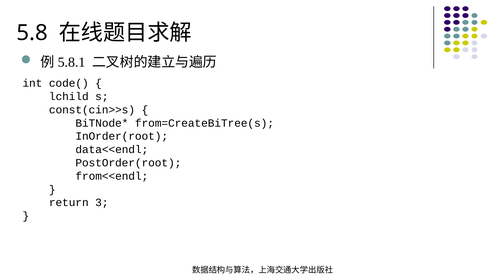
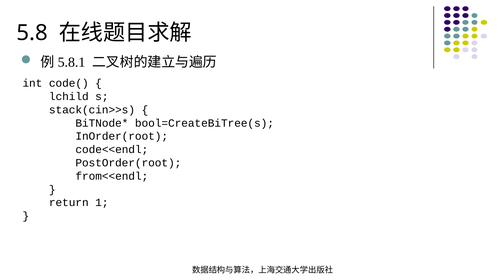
const(cin>>s: const(cin>>s -> stack(cin>>s (92, 110)
from=CreateBiTree(s: from=CreateBiTree(s -> bool=CreateBiTree(s (204, 123)
data<<endl: data<<endl -> code<<endl (112, 150)
3: 3 -> 1 (102, 203)
